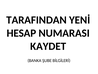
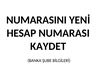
TARAFINDAN: TARAFINDAN -> NUMARASINI (36, 20)
